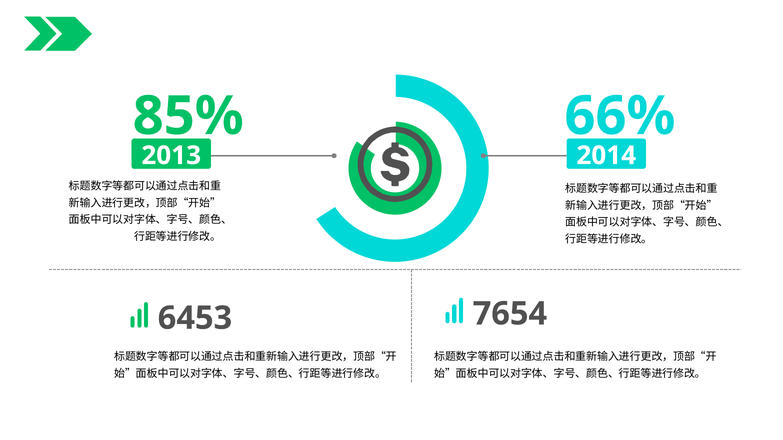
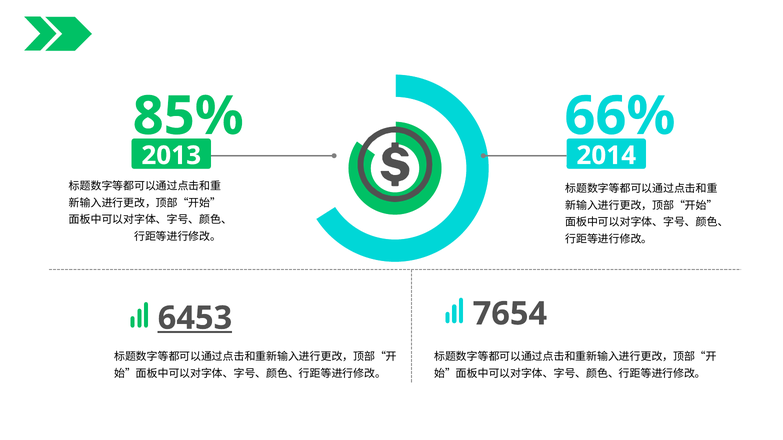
6453 underline: none -> present (195, 318)
